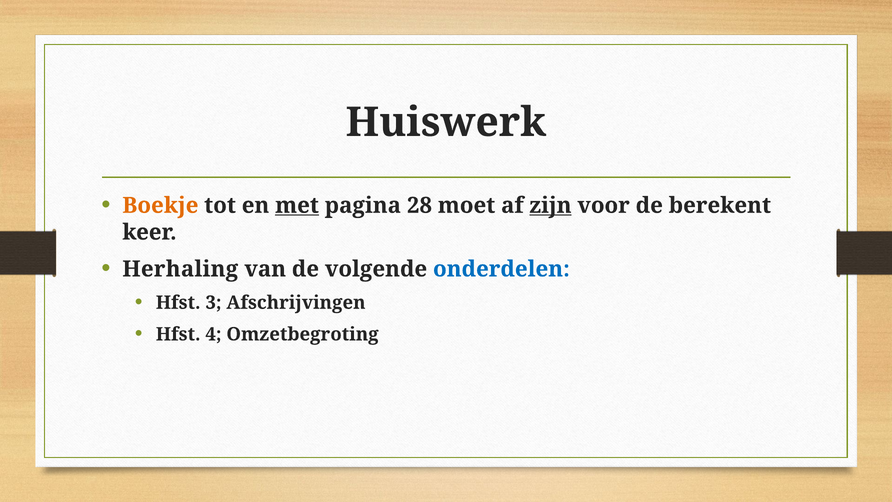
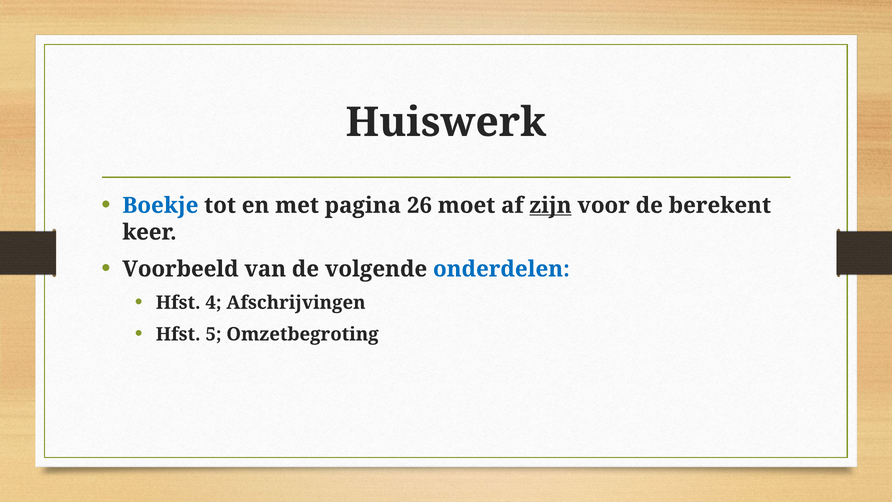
Boekje colour: orange -> blue (160, 205)
met underline: present -> none (297, 205)
28: 28 -> 26 (419, 205)
Herhaling: Herhaling -> Voorbeeld (180, 269)
3: 3 -> 4 (213, 302)
4: 4 -> 5 (213, 334)
